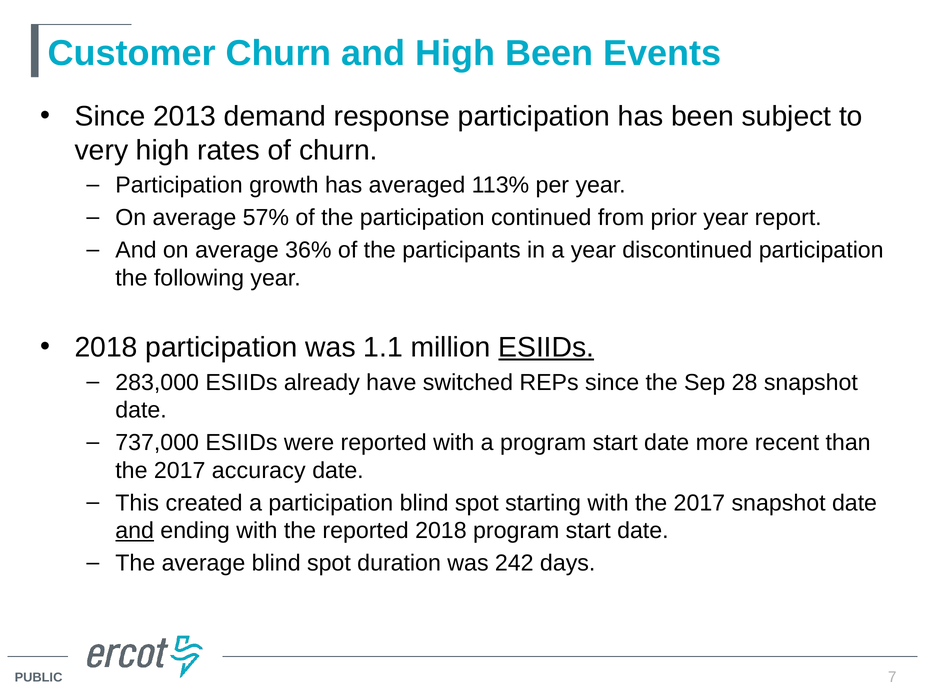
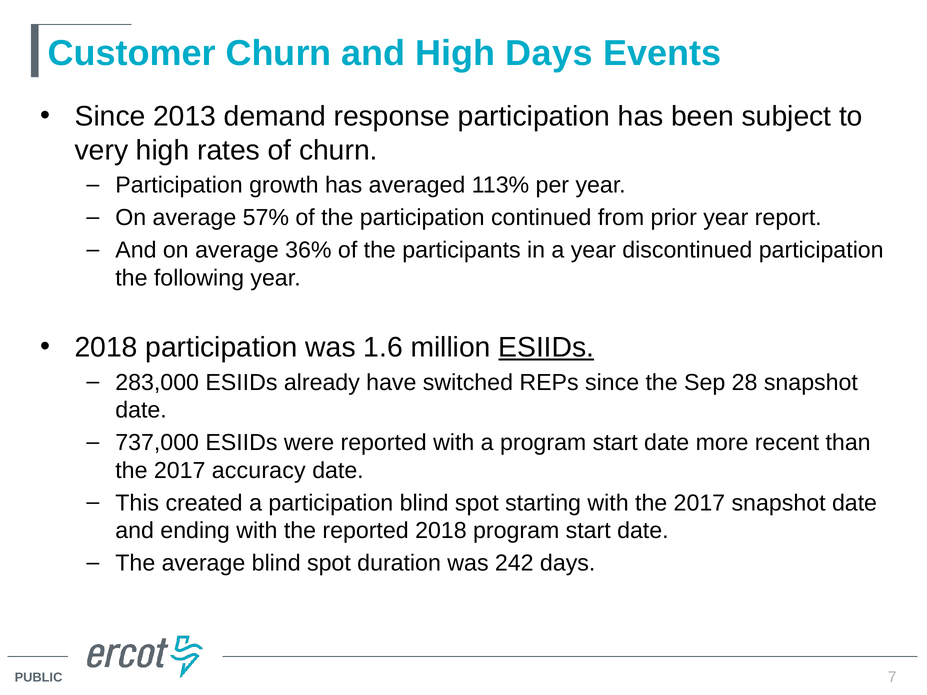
High Been: Been -> Days (549, 53)
1.1: 1.1 -> 1.6 (383, 347)
and underline: present -> none (135, 531)
